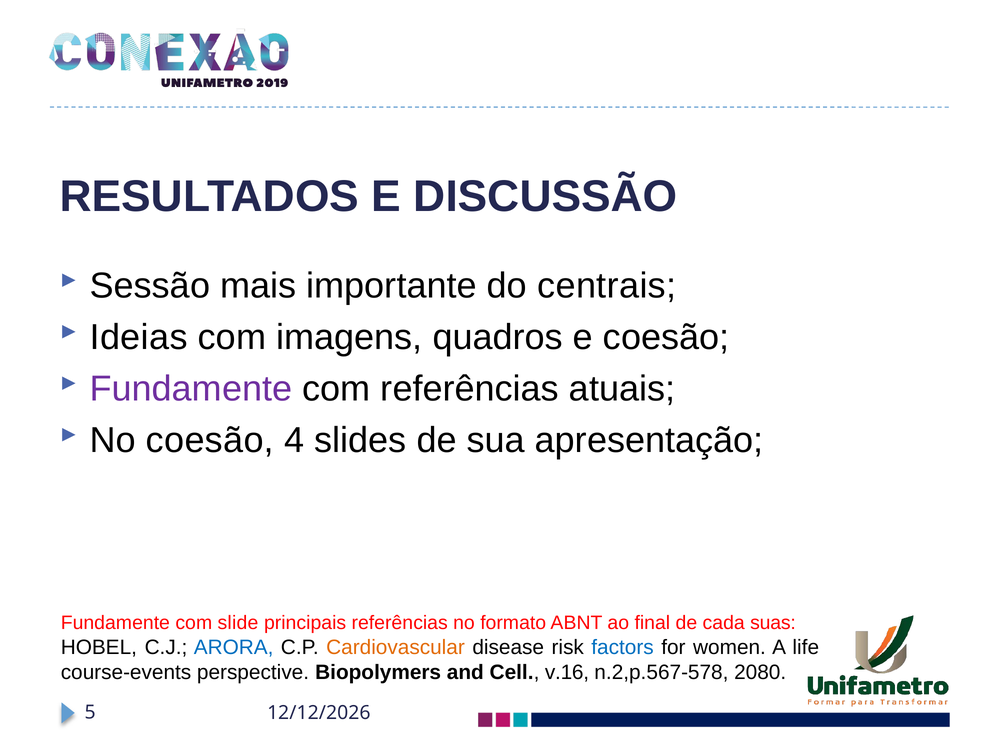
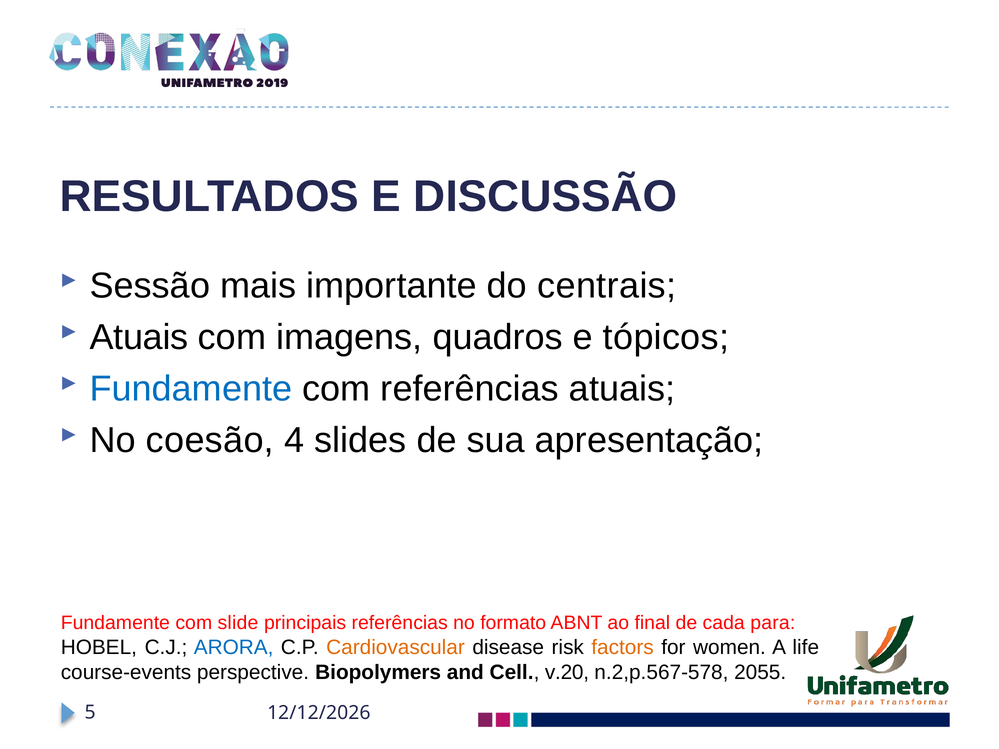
Ideias: Ideias -> Atuais (139, 337)
e coesão: coesão -> tópicos (666, 337)
Fundamente colour: purple -> blue (191, 389)
suas: suas -> para (773, 623)
factors colour: blue -> orange (623, 647)
v.16: v.16 -> v.20 (567, 672)
2080: 2080 -> 2055 (760, 672)
